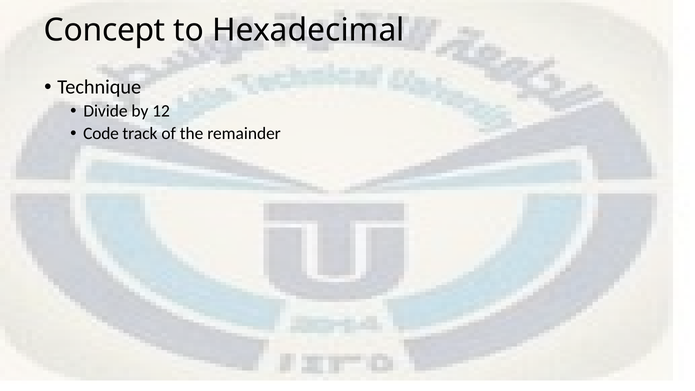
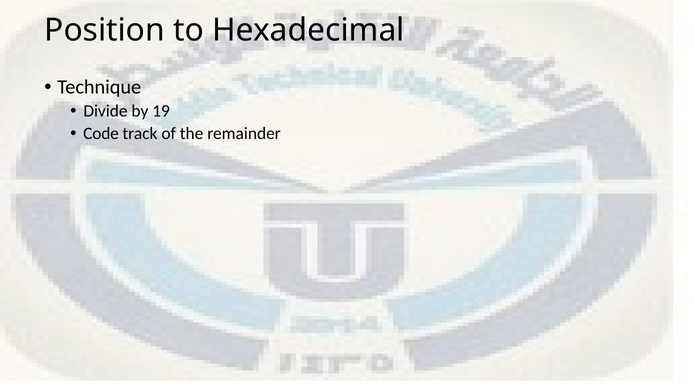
Concept: Concept -> Position (105, 30)
12: 12 -> 19 (161, 111)
